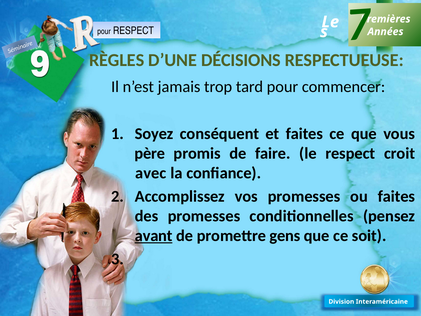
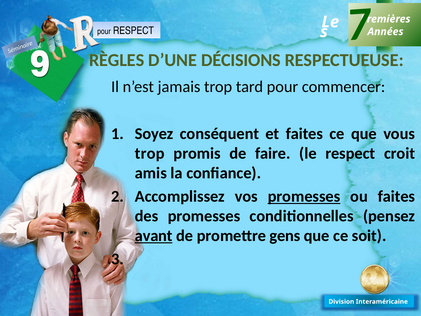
père: père -> trop (150, 153)
avec: avec -> amis (151, 173)
promesses underline: none -> present (304, 196)
